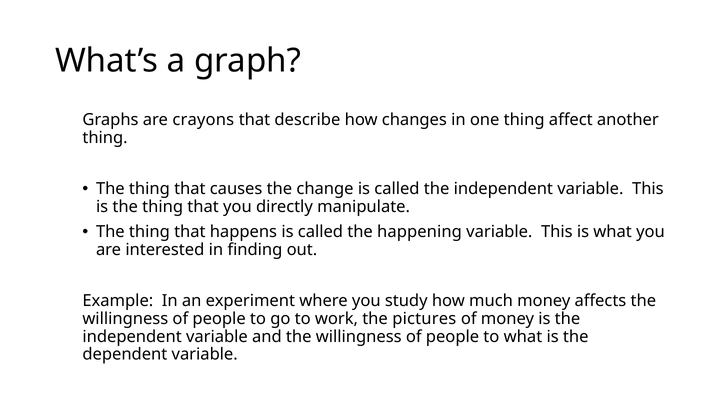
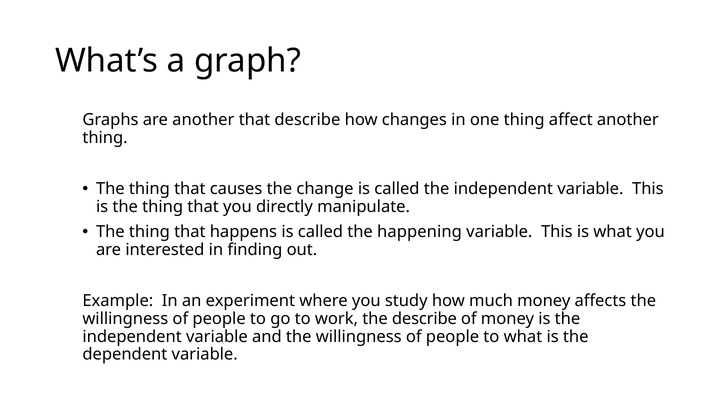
are crayons: crayons -> another (203, 120)
the pictures: pictures -> describe (424, 318)
